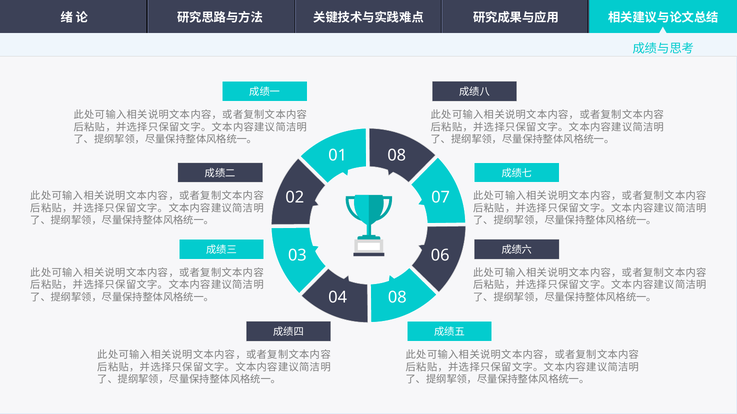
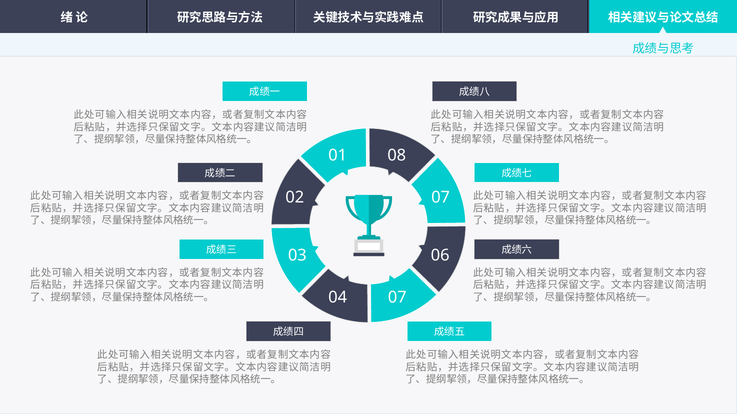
04 08: 08 -> 07 (397, 298)
